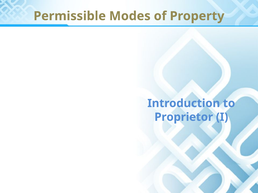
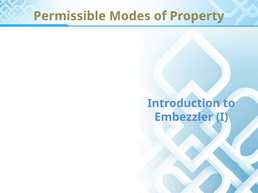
Proprietor: Proprietor -> Embezzler (184, 117)
